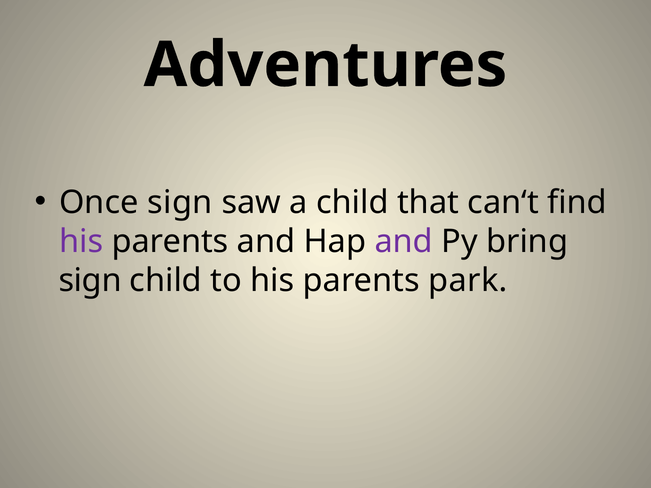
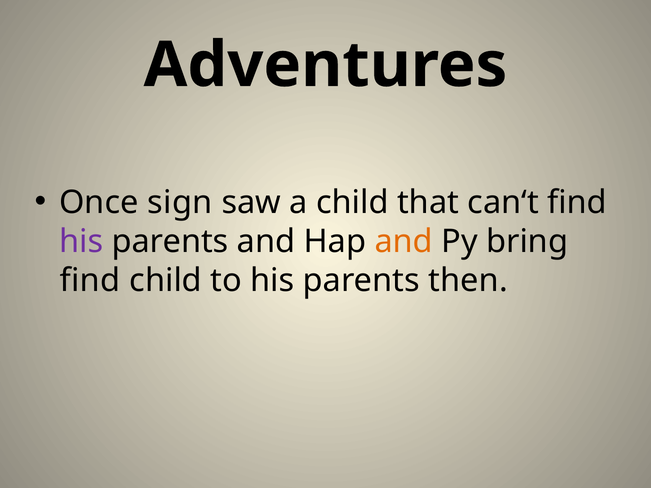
and colour: purple -> orange (404, 242)
sign: sign -> find (90, 281)
park: park -> then (468, 281)
